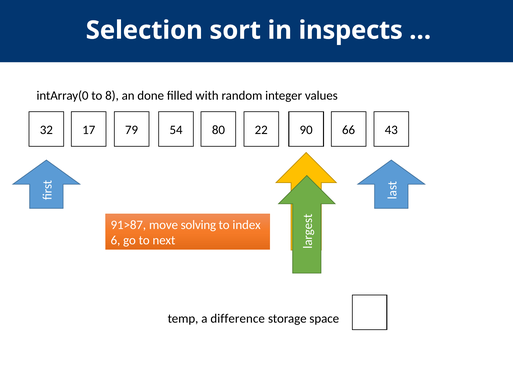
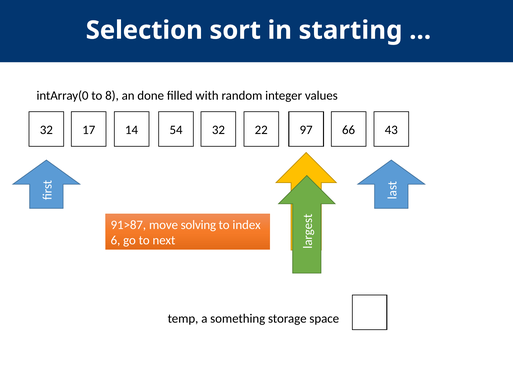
inspects: inspects -> starting (350, 30)
79: 79 -> 14 (132, 130)
54 80: 80 -> 32 (218, 130)
90: 90 -> 97 (306, 130)
difference: difference -> something (238, 318)
